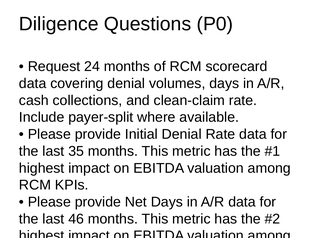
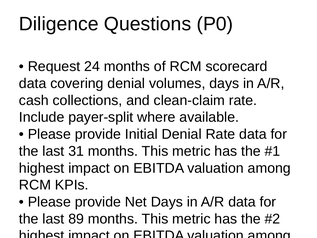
35: 35 -> 31 (76, 151)
46: 46 -> 89 (76, 219)
